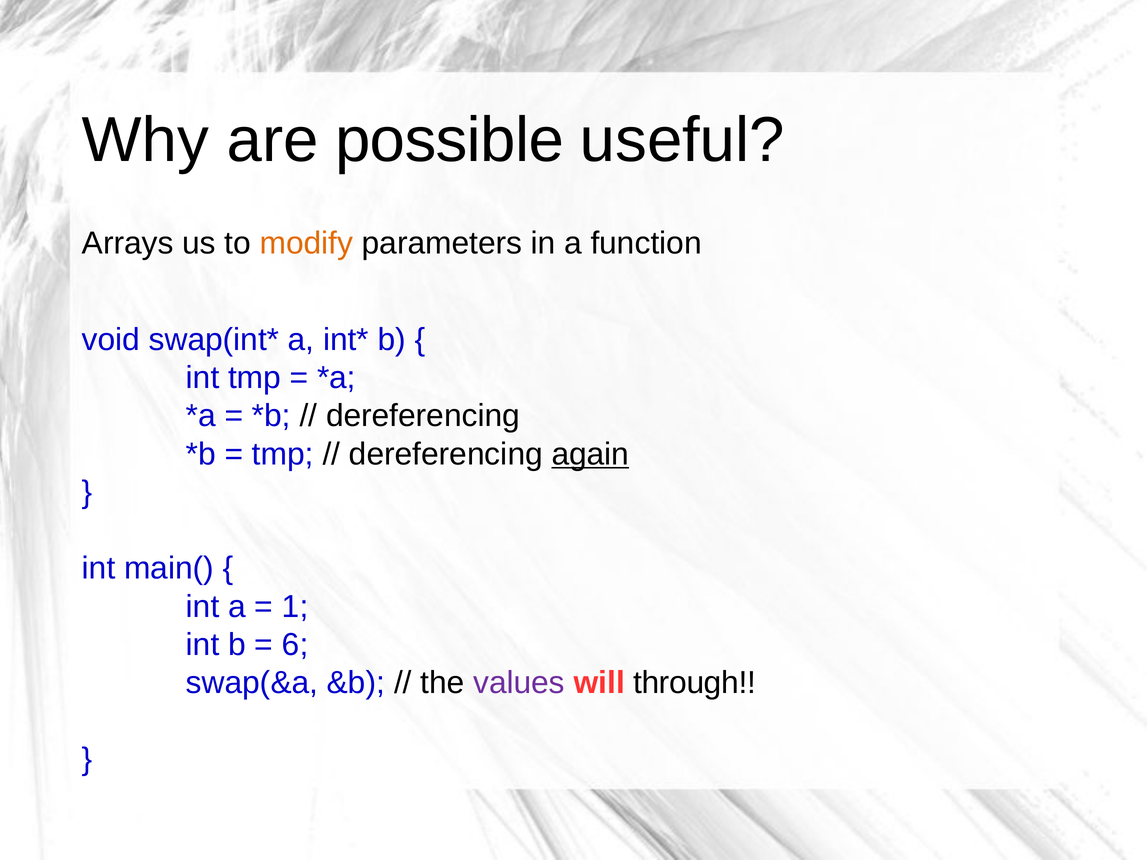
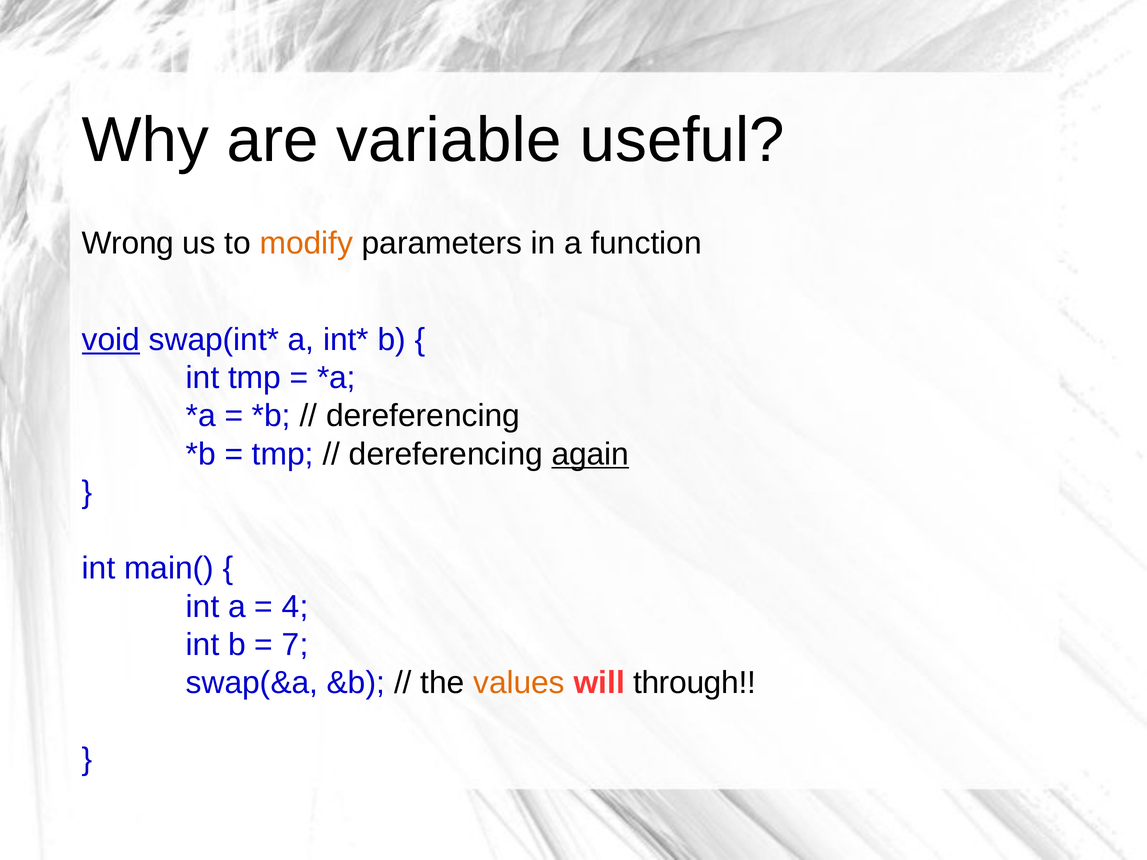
possible: possible -> variable (449, 140)
Arrays: Arrays -> Wrong (128, 243)
void underline: none -> present (111, 340)
1: 1 -> 4 (295, 607)
6: 6 -> 7 (295, 645)
values colour: purple -> orange (519, 683)
